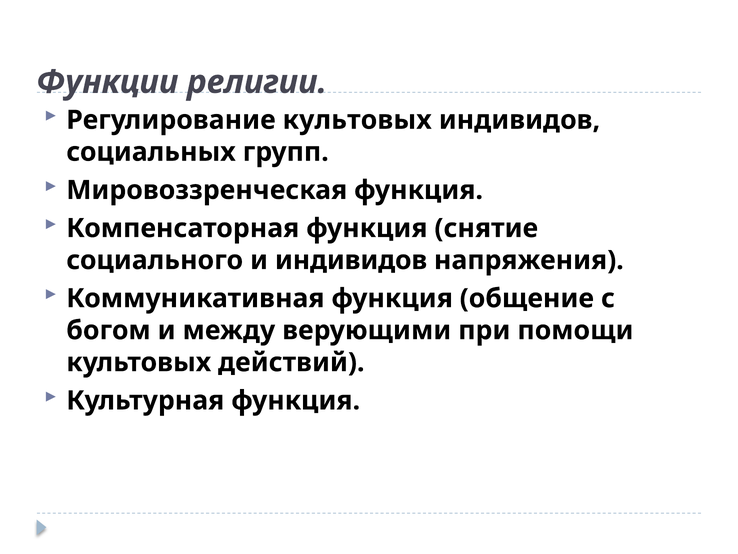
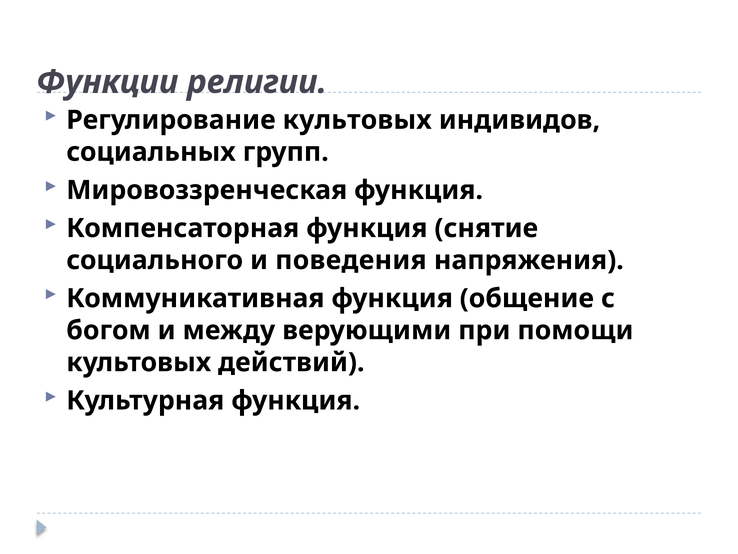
и индивидов: индивидов -> поведения (351, 260)
